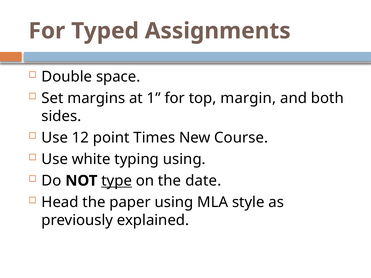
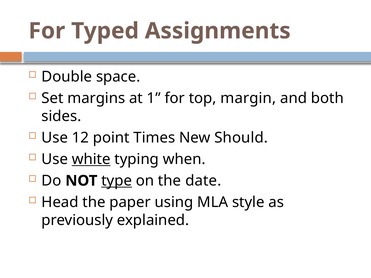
Course: Course -> Should (241, 138)
white underline: none -> present (91, 159)
typing using: using -> when (184, 159)
